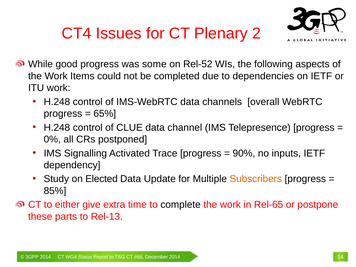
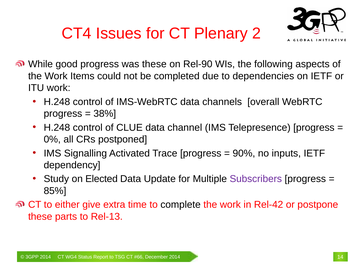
was some: some -> these (154, 64)
Rel-52: Rel-52 -> Rel-90 (198, 64)
65%: 65% -> 38% (105, 114)
Subscribers colour: orange -> purple (256, 179)
Rel-65: Rel-65 -> Rel-42 (269, 205)
